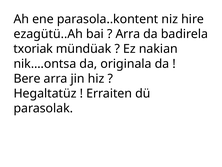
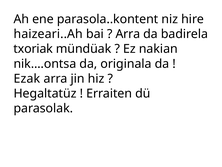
ezagütü..Ah: ezagütü..Ah -> haizeari..Ah (48, 34)
Bere: Bere -> Ezak (27, 78)
